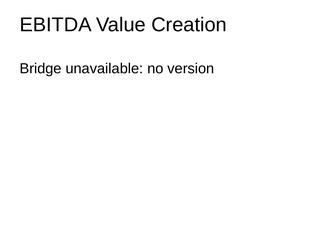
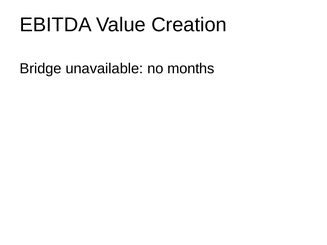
version: version -> months (191, 69)
